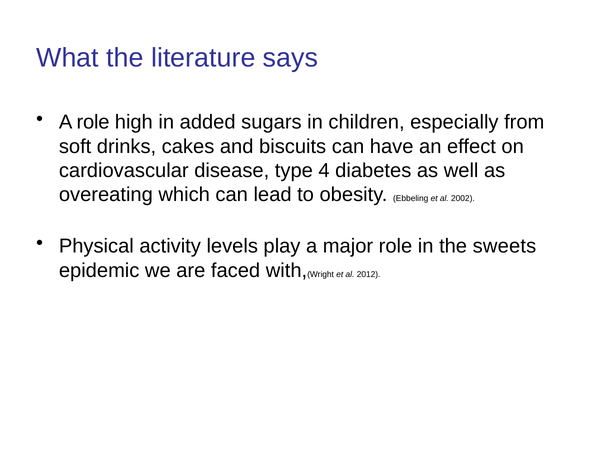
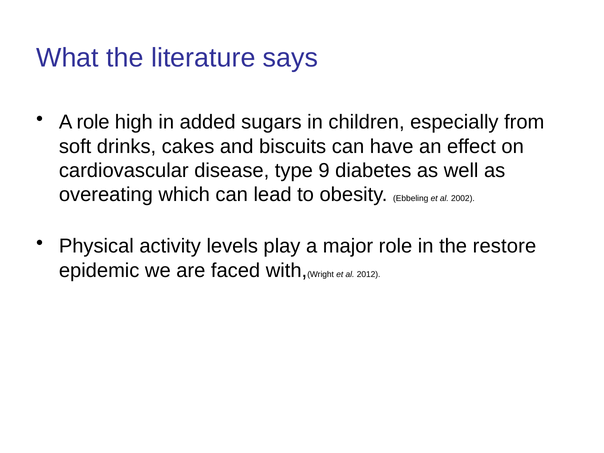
4: 4 -> 9 (324, 171)
sweets: sweets -> restore (504, 246)
